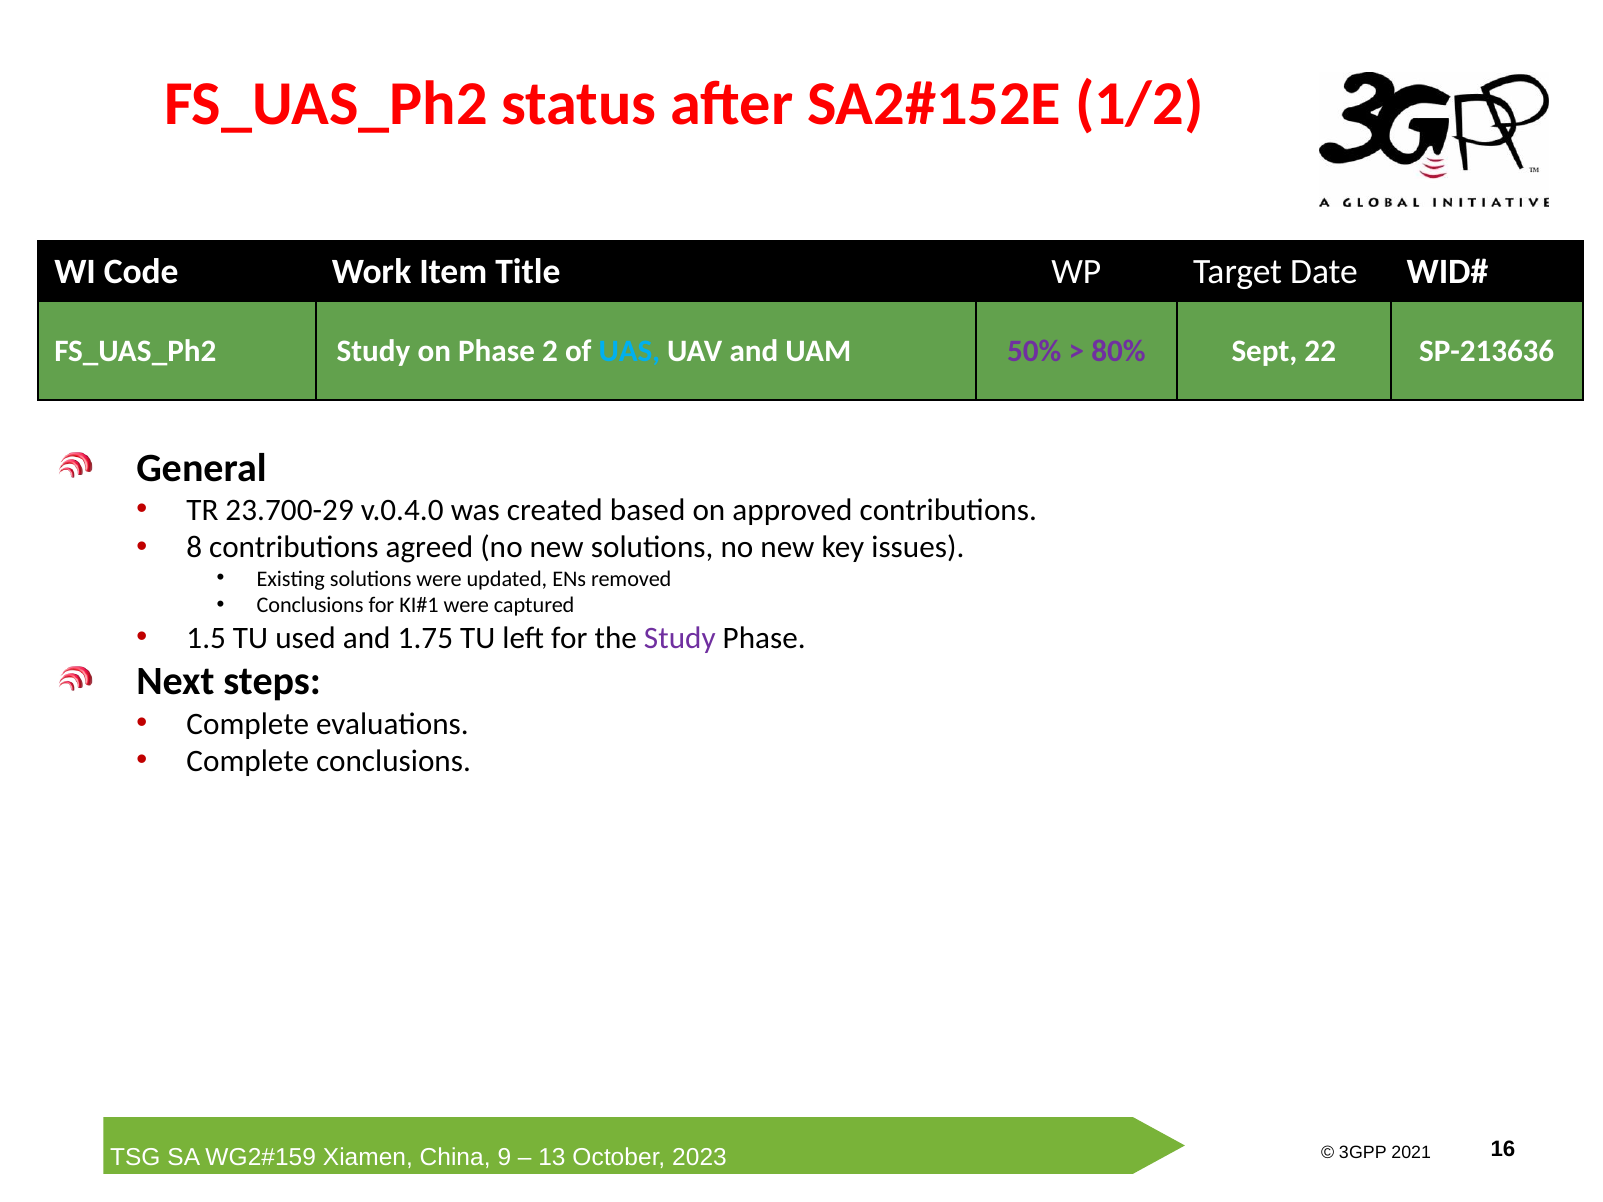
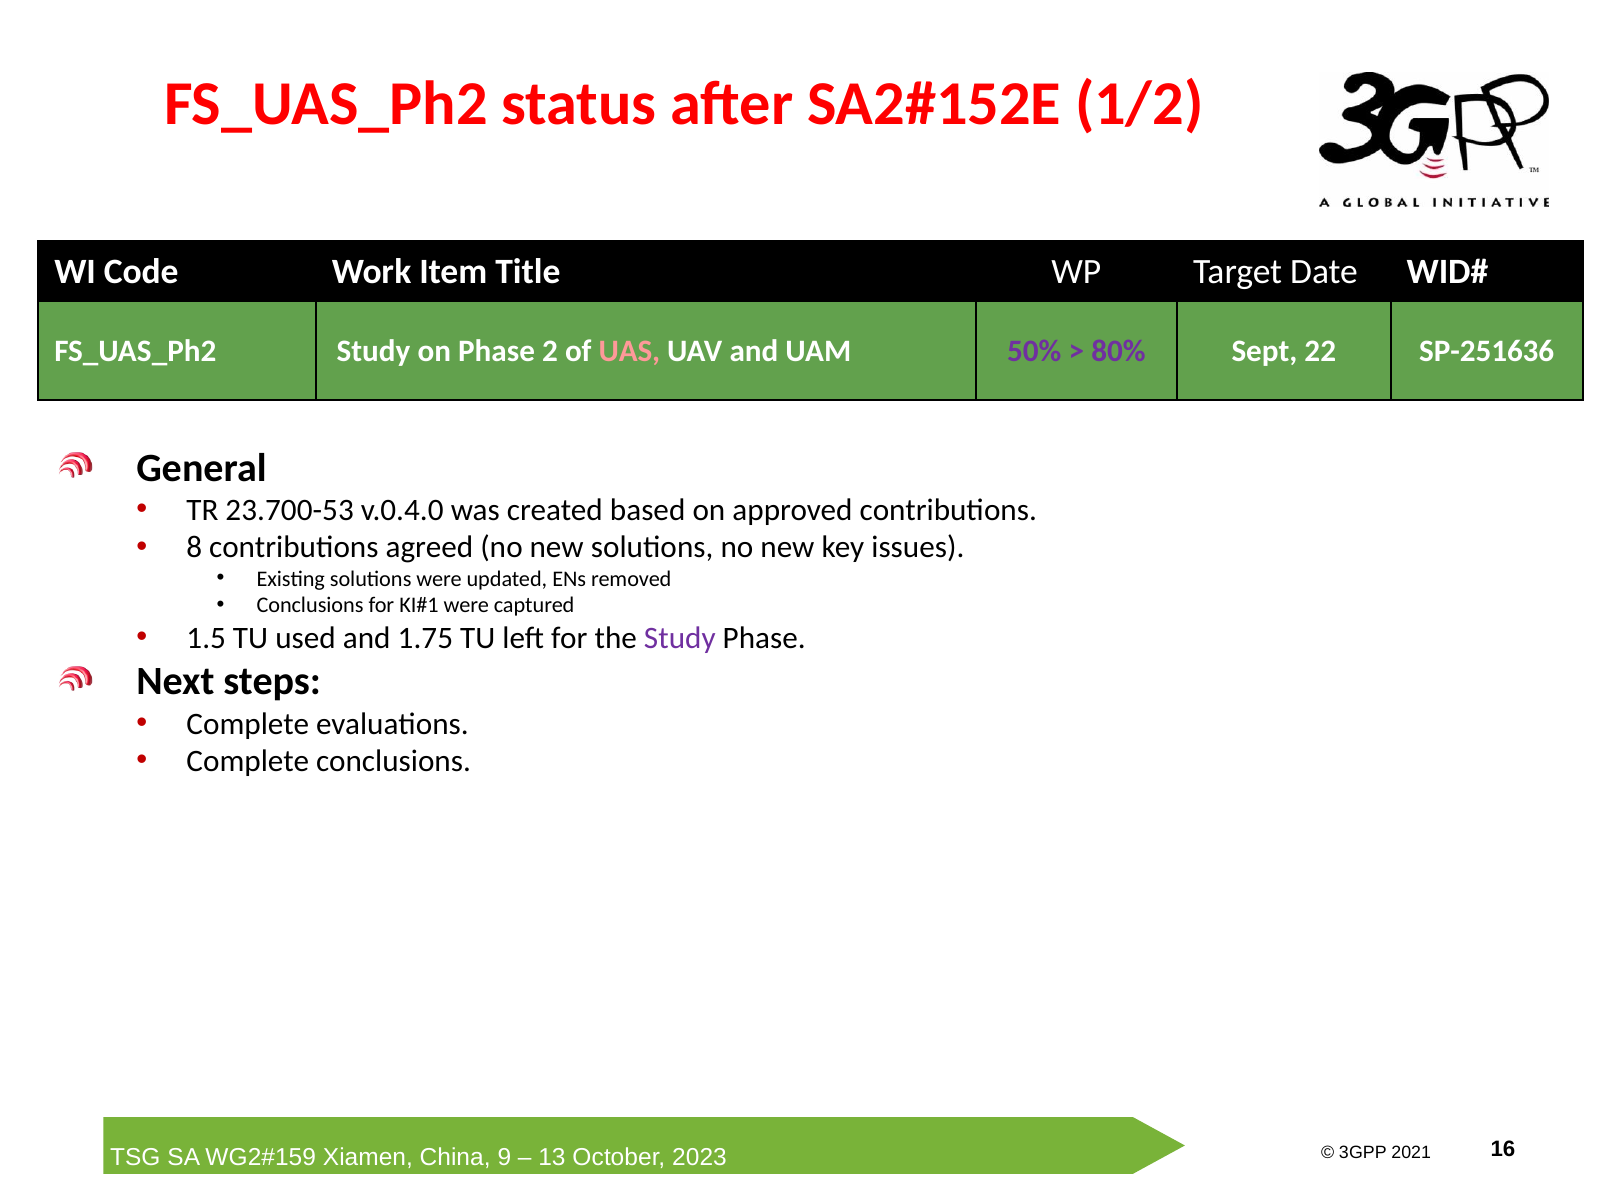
UAS colour: light blue -> pink (629, 351)
SP-213636: SP-213636 -> SP-251636 (1487, 351)
23.700-29: 23.700-29 -> 23.700-53 (290, 510)
